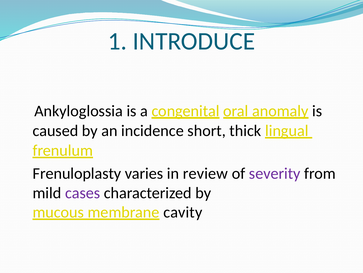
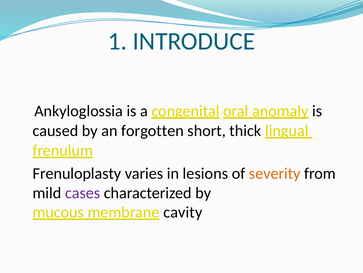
incidence: incidence -> forgotten (152, 130)
review: review -> lesions (205, 173)
severity colour: purple -> orange (275, 173)
